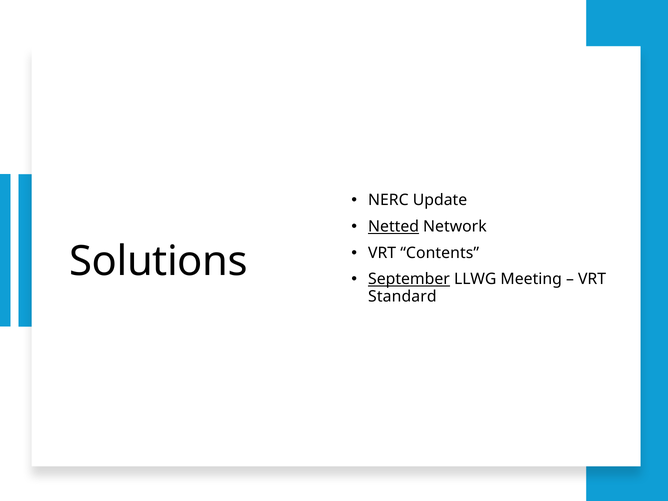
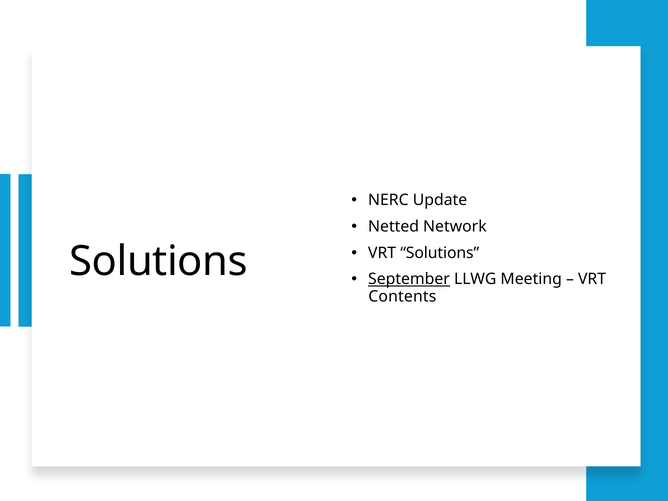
Netted underline: present -> none (394, 227)
VRT Contents: Contents -> Solutions (440, 253)
Standard: Standard -> Contents (402, 296)
